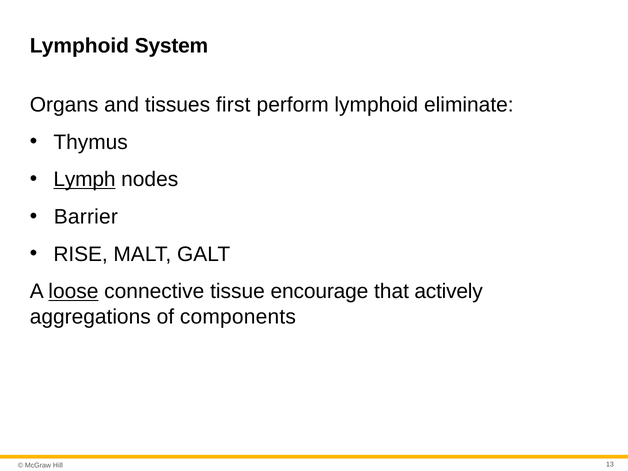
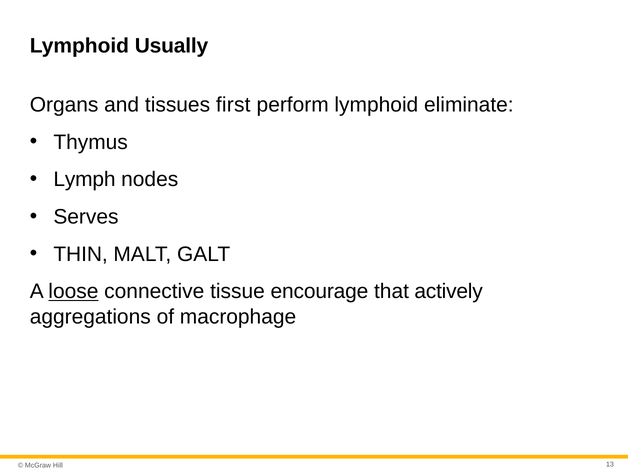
System: System -> Usually (171, 46)
Lymph underline: present -> none (84, 180)
Barrier: Barrier -> Serves (86, 217)
RISE: RISE -> THIN (81, 254)
components: components -> macrophage (238, 317)
